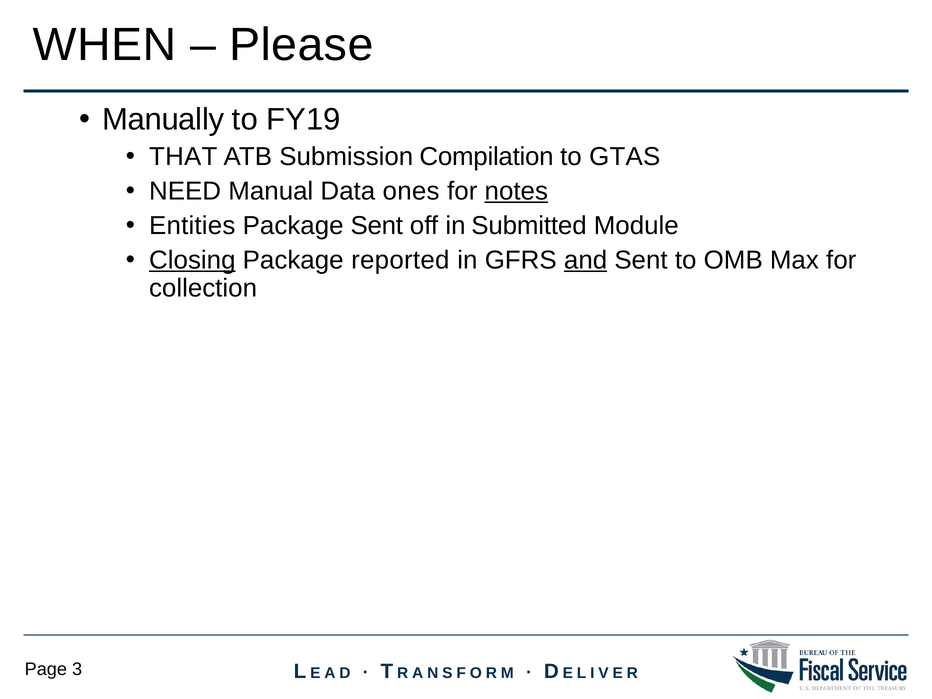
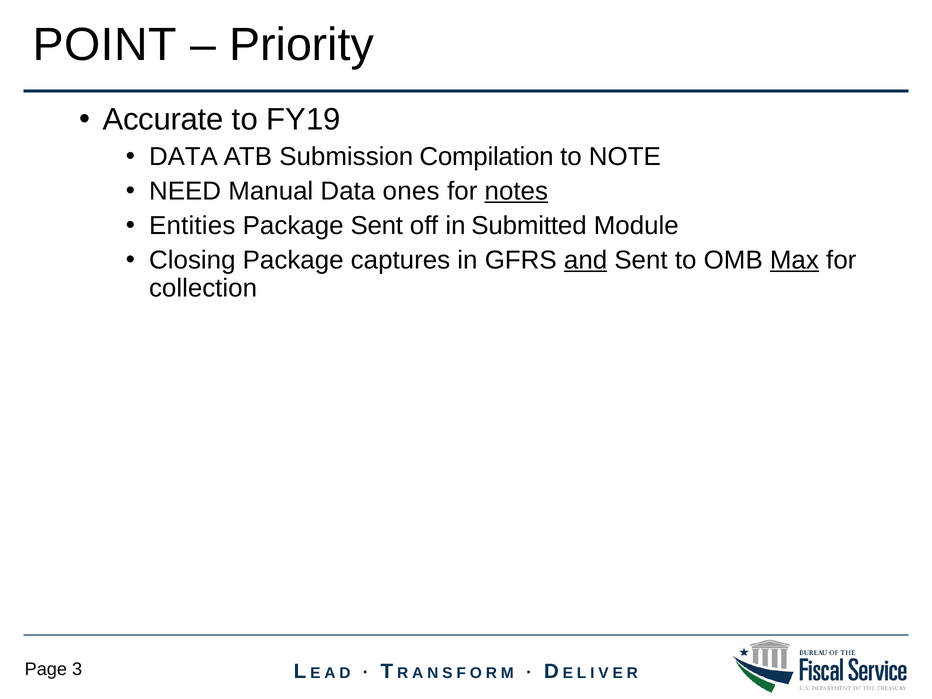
WHEN: WHEN -> POINT (105, 45)
Please: Please -> Priority (302, 45)
Manually: Manually -> Accurate (163, 120)
THAT: THAT -> DATA (183, 157)
GTAS: GTAS -> NOTE (625, 157)
Closing underline: present -> none (192, 260)
reported: reported -> captures (400, 260)
Max underline: none -> present (794, 260)
